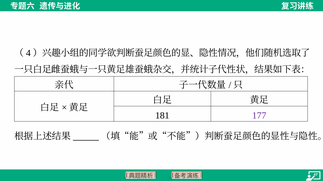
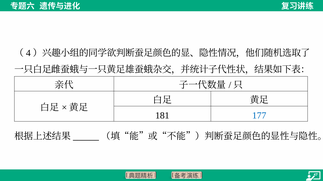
177 colour: purple -> blue (259, 116)
